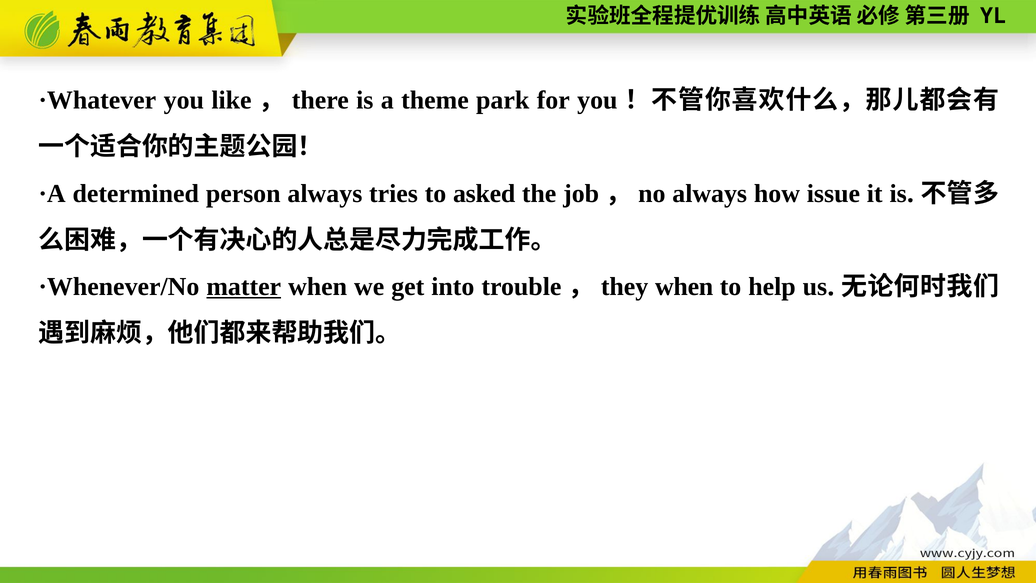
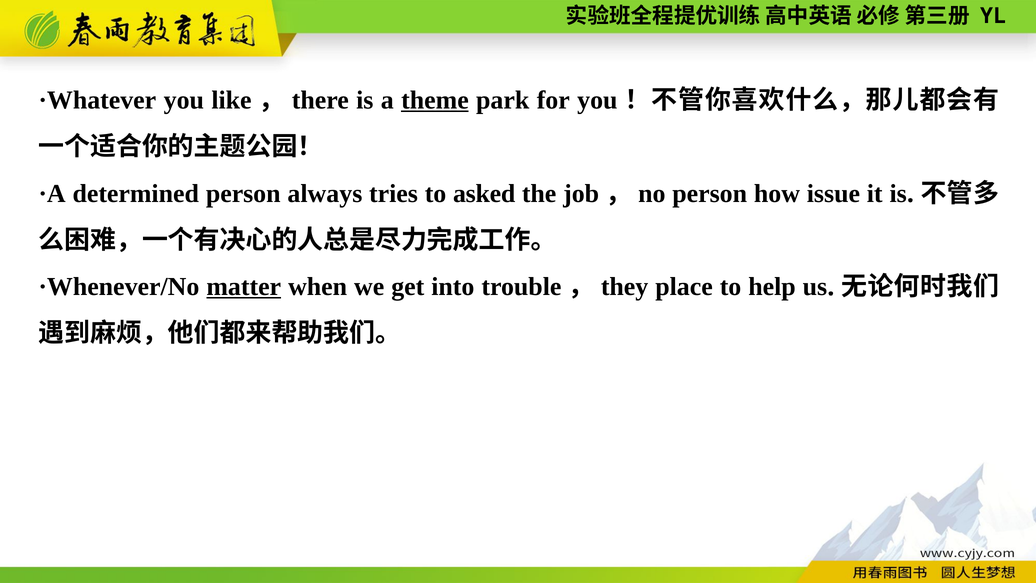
theme underline: none -> present (435, 100)
always: always -> person (710, 193)
when: when -> place (684, 287)
